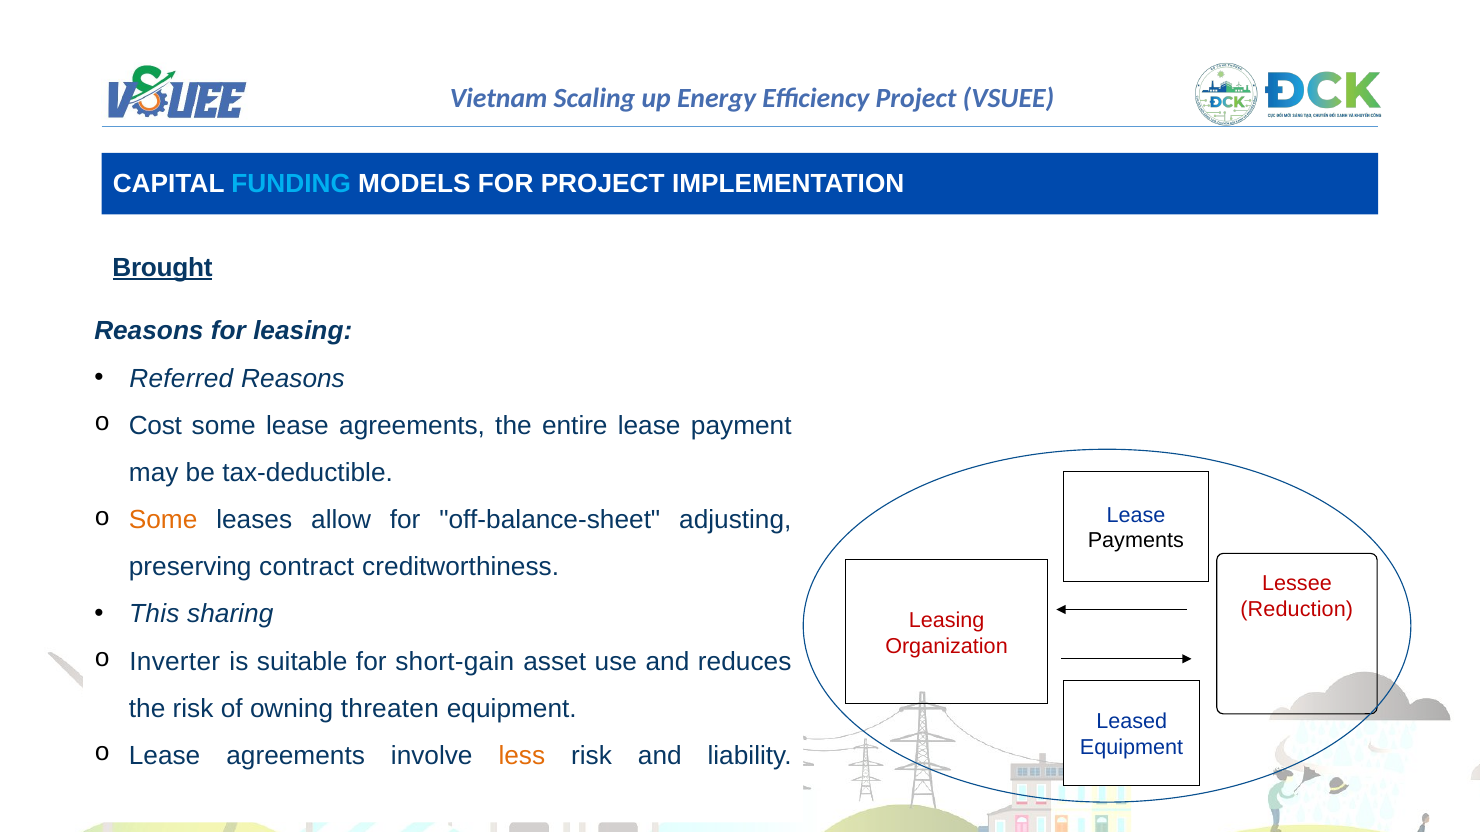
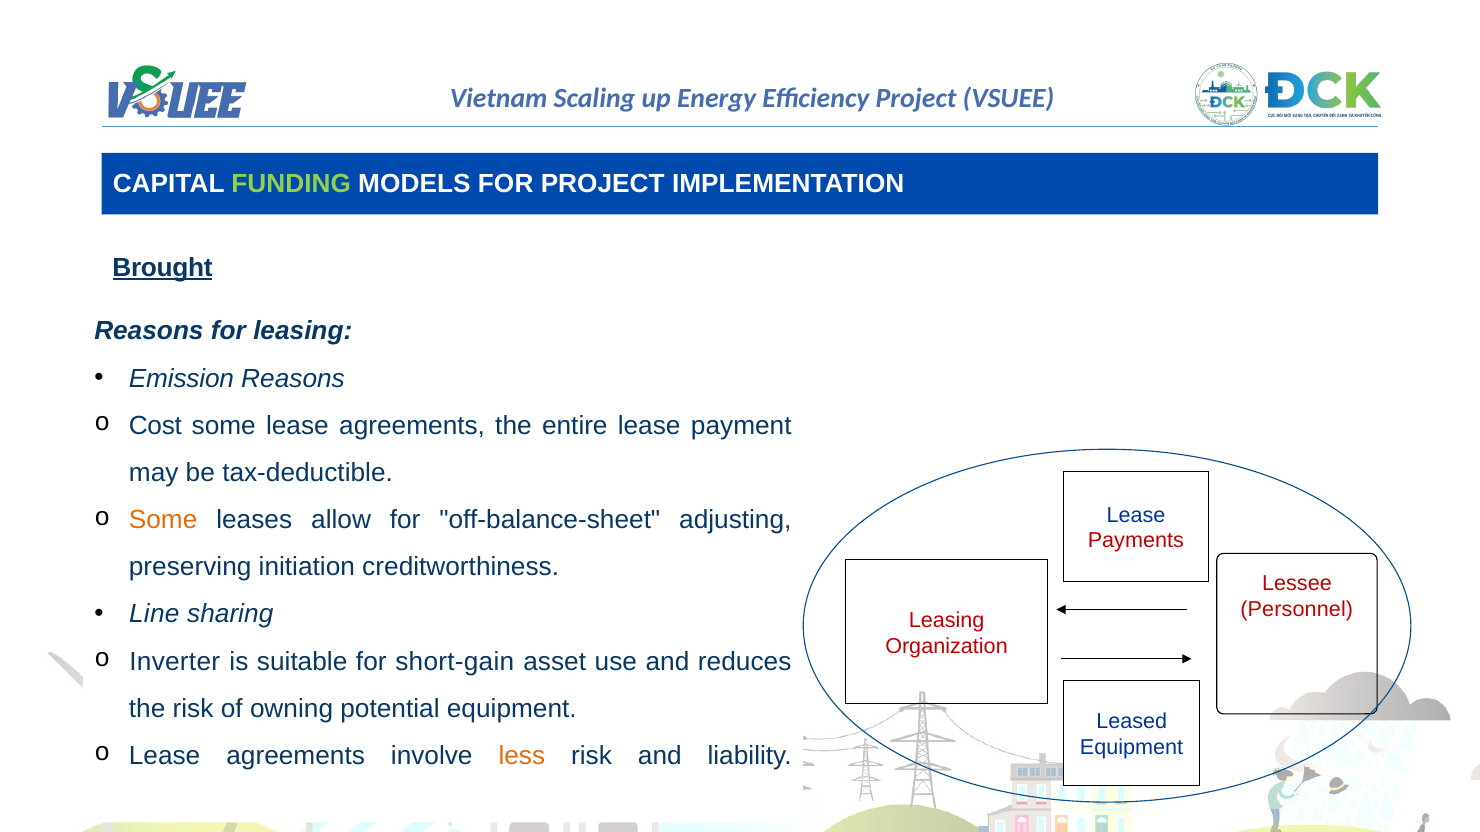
FUNDING colour: light blue -> light green (291, 184)
Referred: Referred -> Emission (182, 379)
Payments colour: black -> red (1136, 541)
contract: contract -> initiation (307, 567)
Reduction: Reduction -> Personnel (1297, 610)
This: This -> Line (154, 615)
threaten: threaten -> potential (390, 709)
